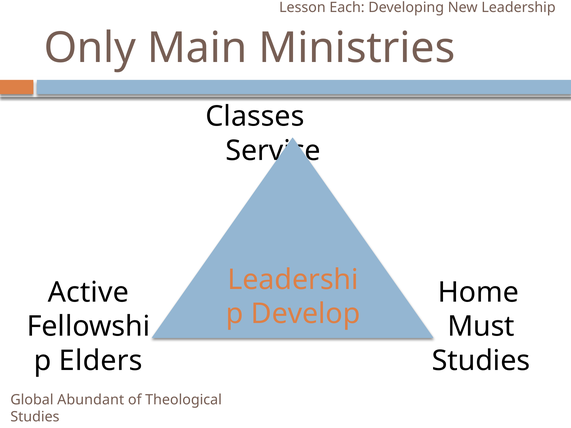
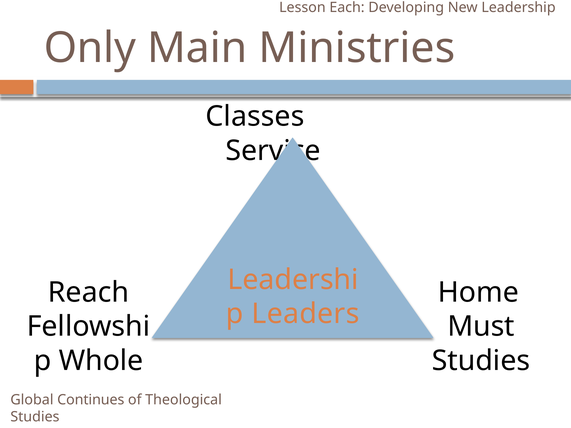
Active: Active -> Reach (88, 292)
Develop: Develop -> Leaders (305, 314)
Elders: Elders -> Whole (101, 361)
Abundant: Abundant -> Continues (91, 400)
